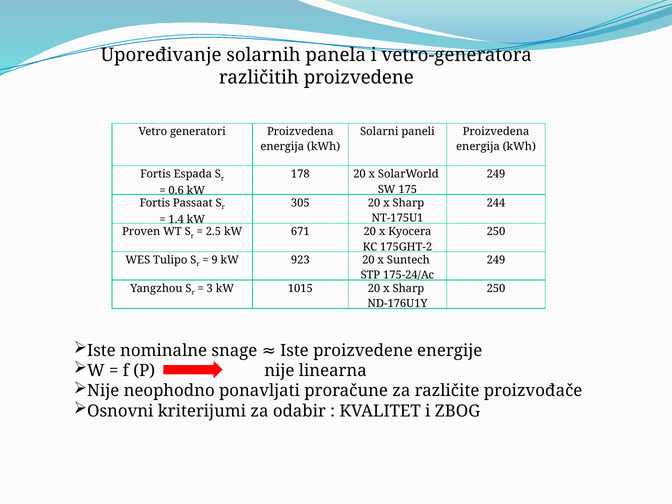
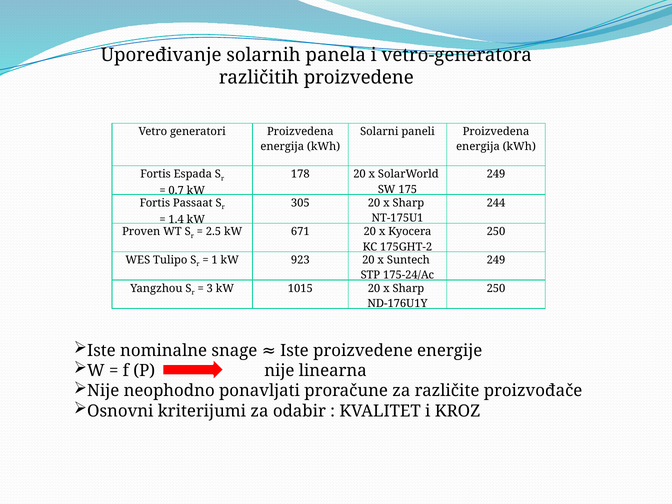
0.6: 0.6 -> 0.7 (176, 191)
9: 9 -> 1 (215, 260)
ZBOG: ZBOG -> KROZ (458, 411)
